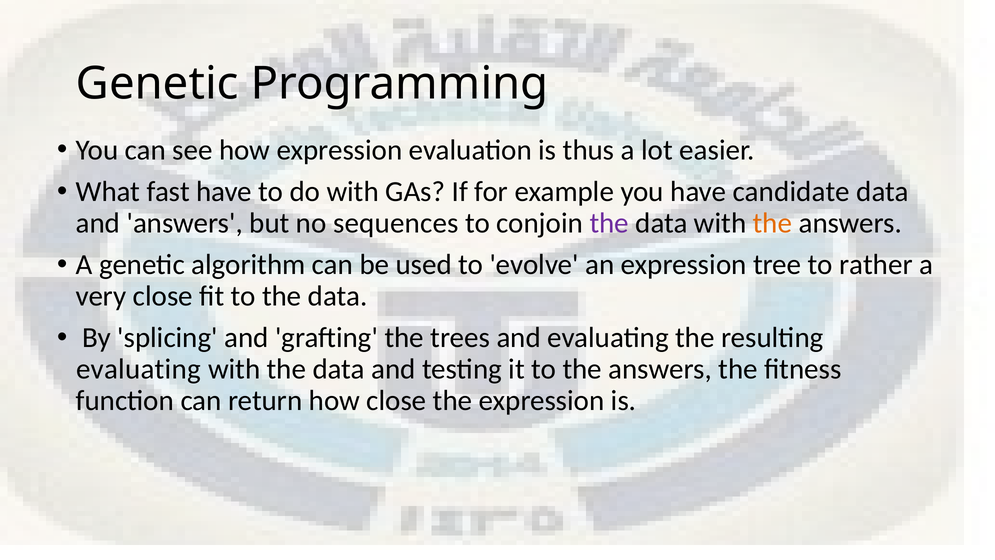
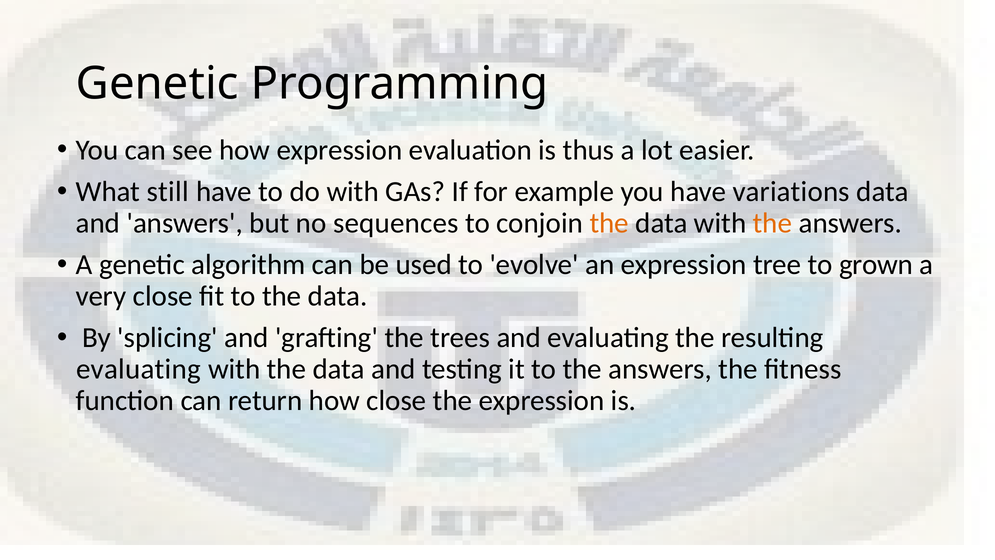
fast: fast -> still (168, 192)
candidate: candidate -> variations (791, 192)
the colour: purple -> orange (609, 223)
rather: rather -> grown (876, 265)
